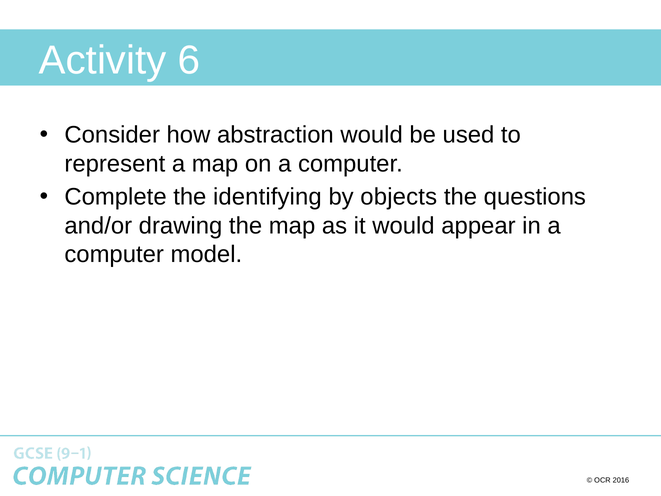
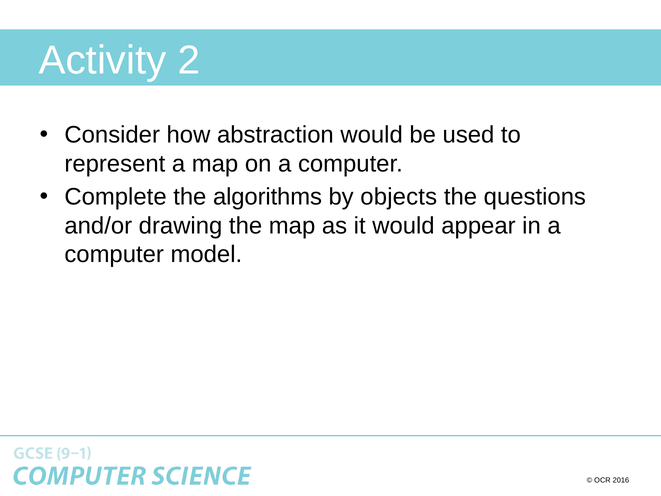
6: 6 -> 2 (189, 60)
identifying: identifying -> algorithms (267, 197)
